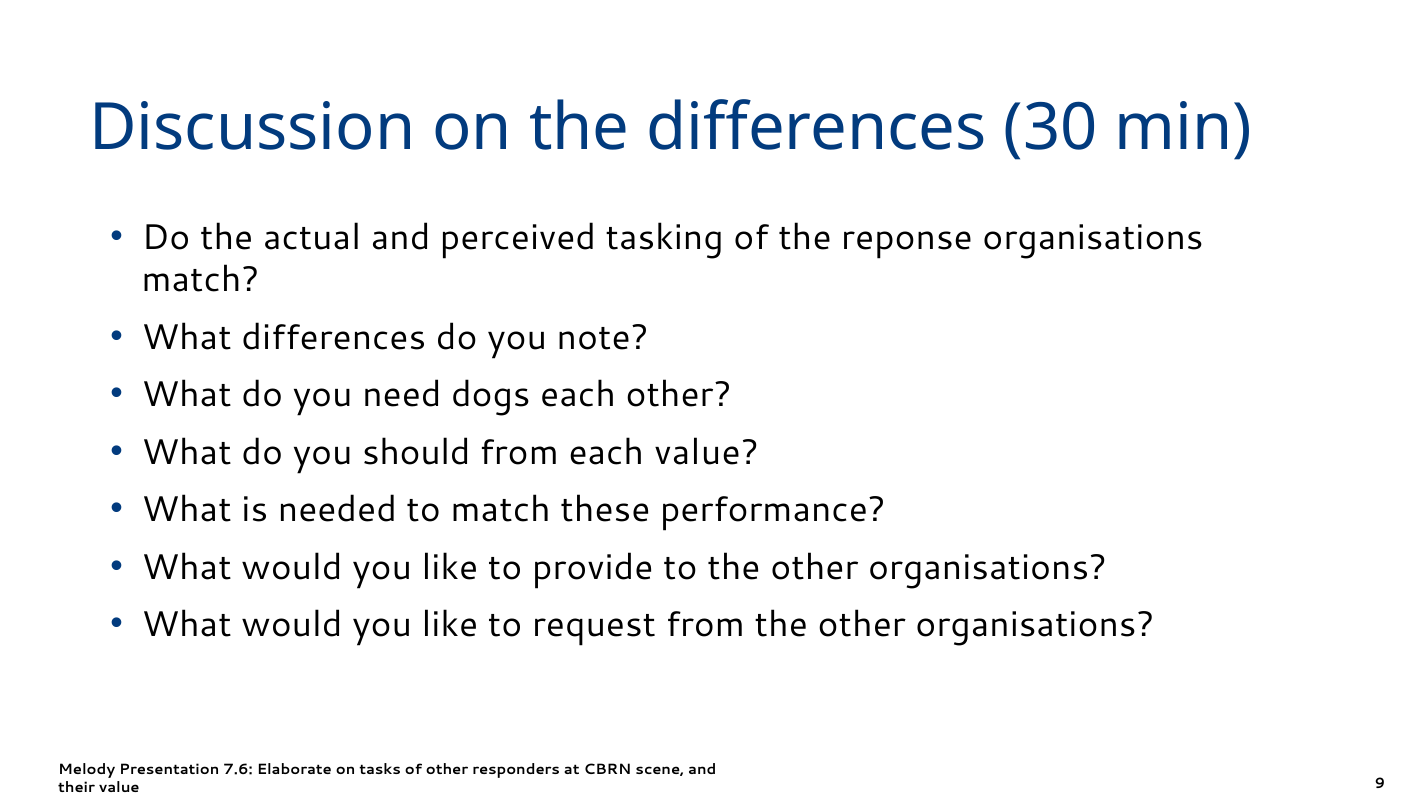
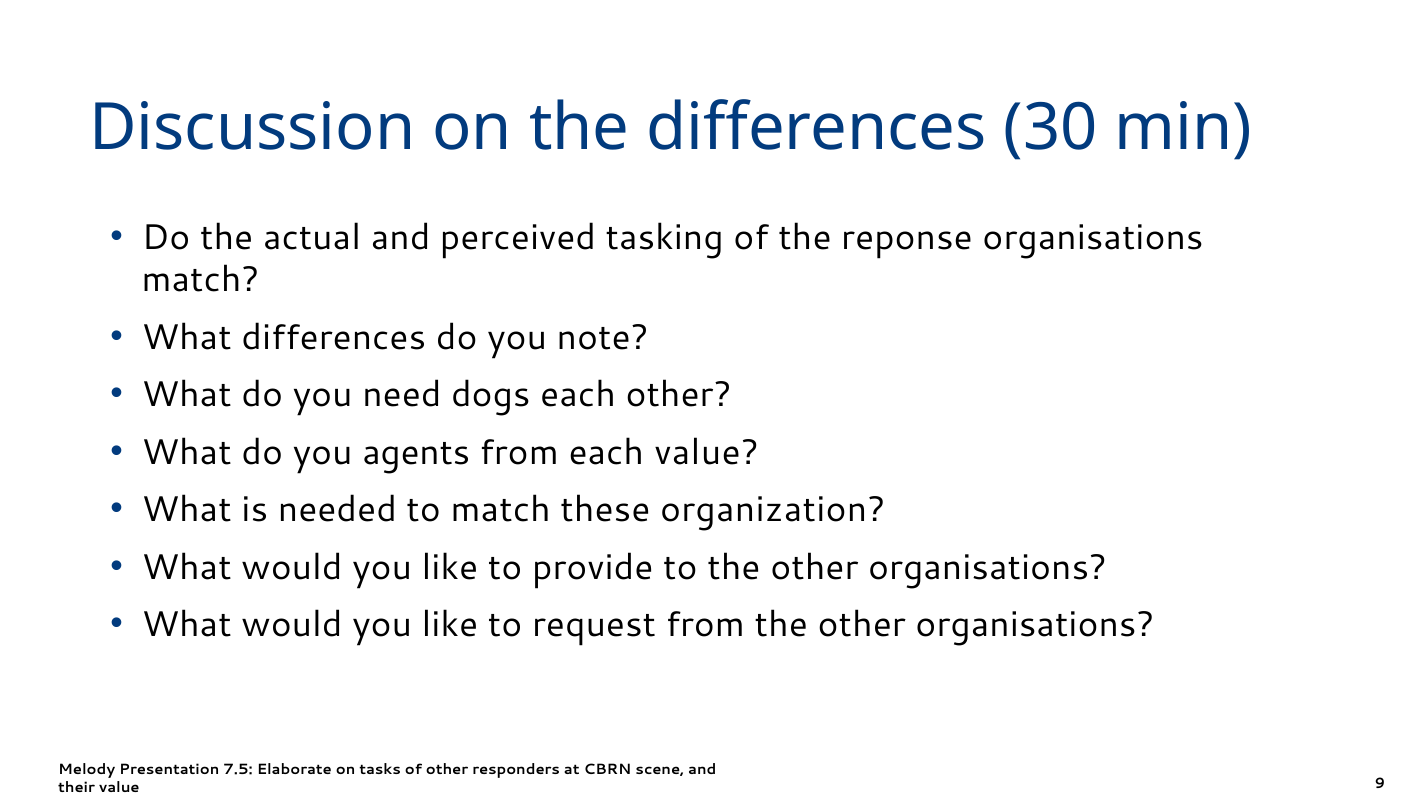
should: should -> agents (416, 453)
performance: performance -> organization (773, 510)
7.6: 7.6 -> 7.5 (238, 769)
